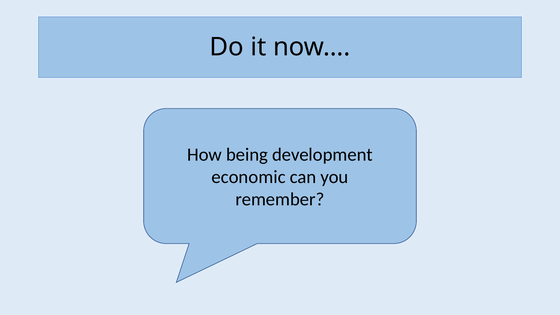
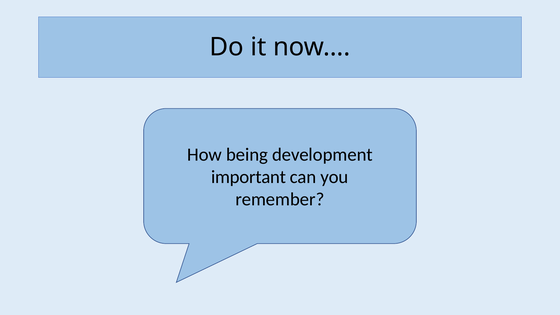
economic: economic -> important (249, 177)
